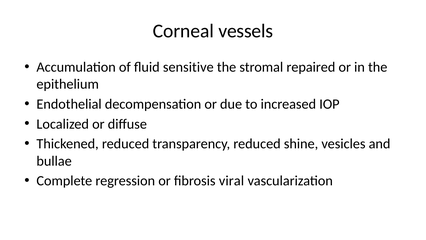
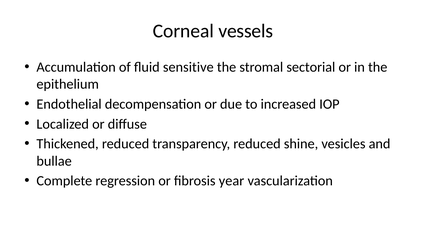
repaired: repaired -> sectorial (311, 67)
viral: viral -> year (232, 181)
